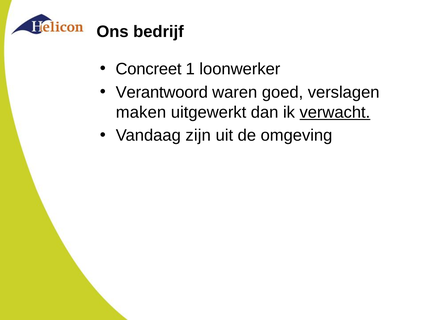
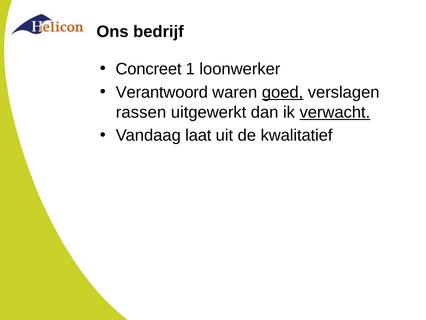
goed underline: none -> present (283, 92)
maken: maken -> rassen (141, 112)
zijn: zijn -> laat (198, 135)
omgeving: omgeving -> kwalitatief (297, 135)
